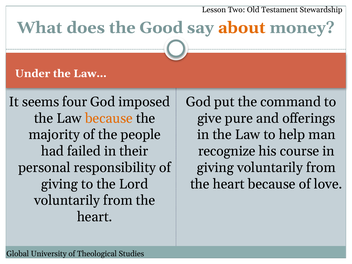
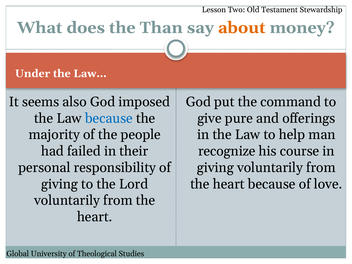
Good: Good -> Than (161, 28)
four: four -> also (75, 102)
because colour: orange -> blue (109, 118)
